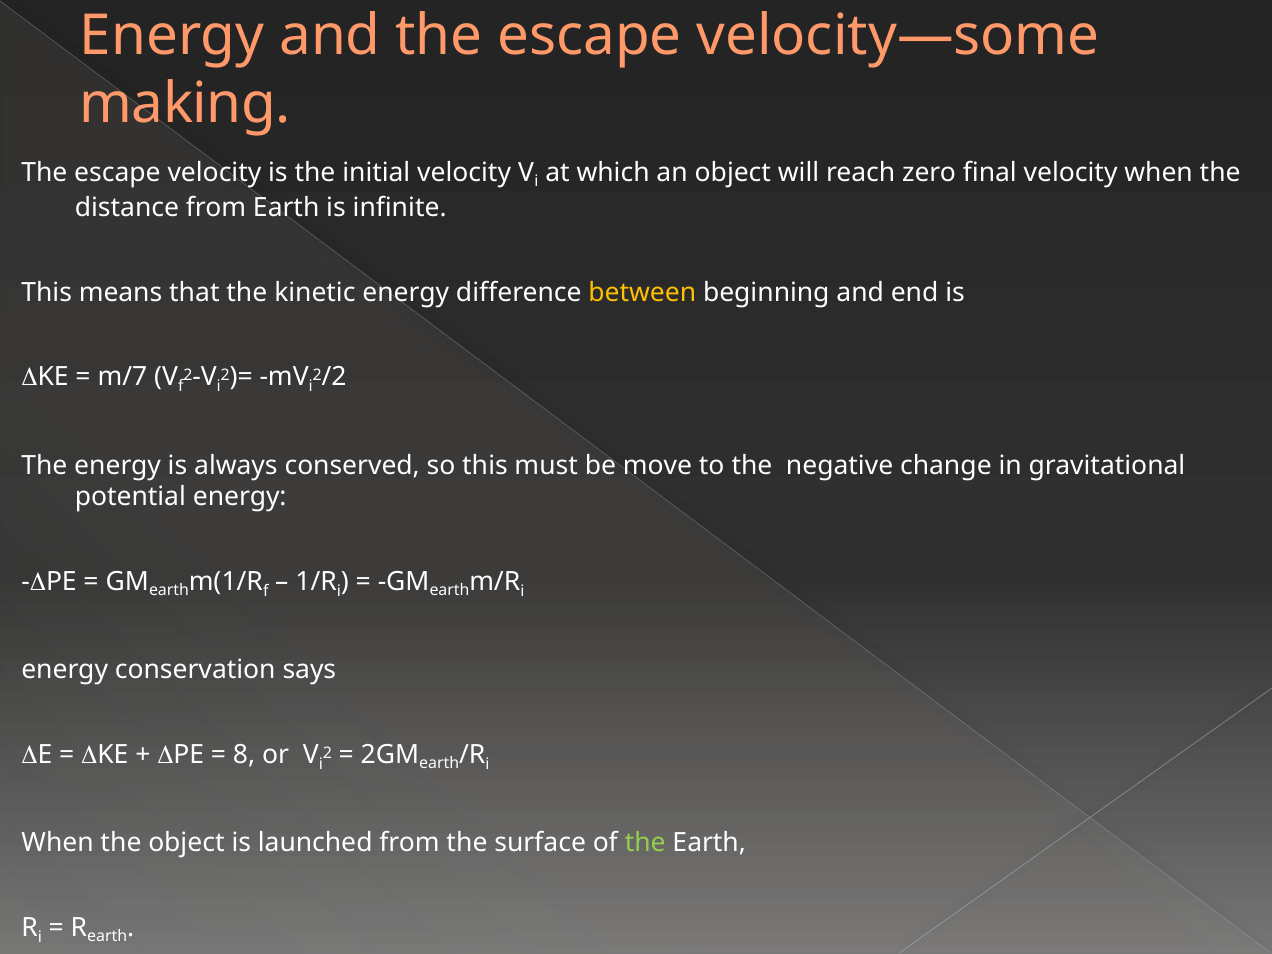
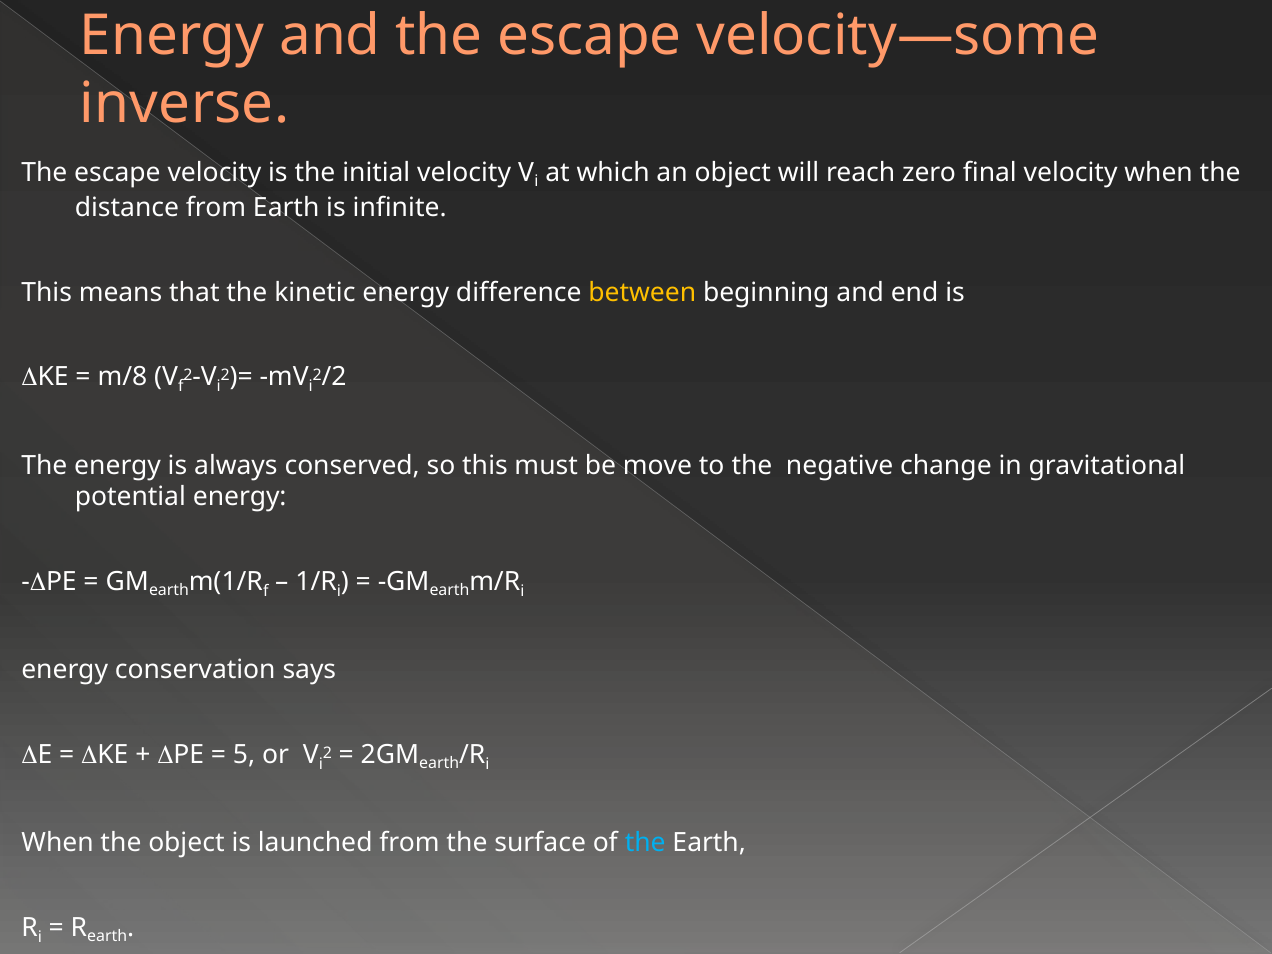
making: making -> inverse (185, 104)
m/7: m/7 -> m/8 (122, 377)
8: 8 -> 5 (244, 755)
the colour: light green -> light blue (645, 843)
